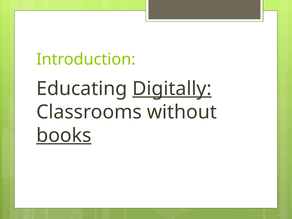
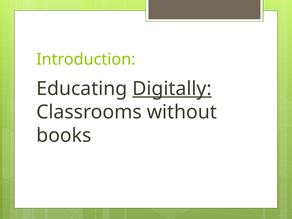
books underline: present -> none (64, 135)
